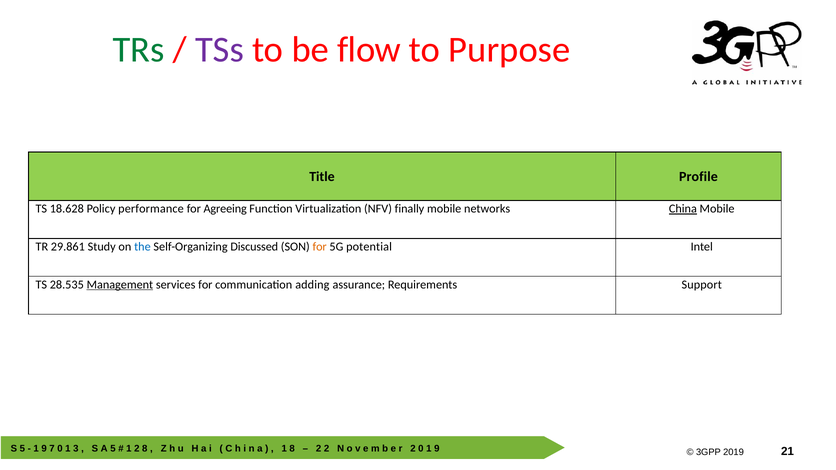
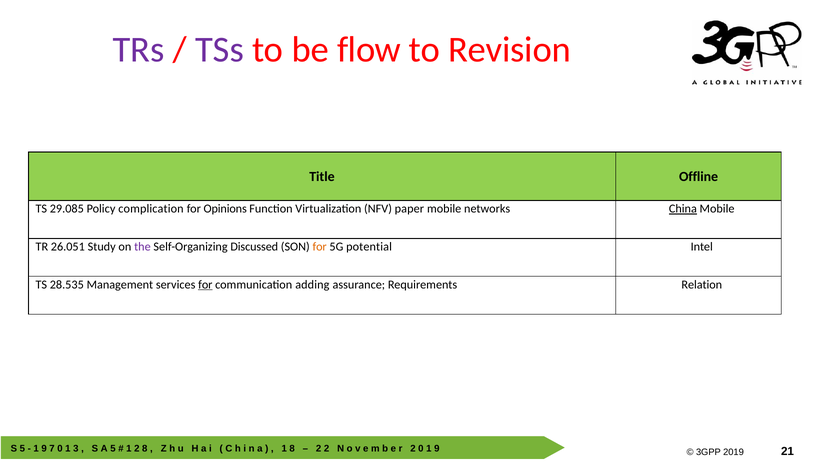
TRs colour: green -> purple (139, 50)
Purpose: Purpose -> Revision (510, 50)
Profile: Profile -> Offline (699, 177)
18.628: 18.628 -> 29.085 (67, 209)
performance: performance -> complication (151, 209)
Agreeing: Agreeing -> Opinions (225, 209)
finally: finally -> paper (409, 209)
29.861: 29.861 -> 26.051 (68, 247)
the colour: blue -> purple (142, 247)
Management underline: present -> none (120, 285)
for underline: none -> present (205, 285)
Support: Support -> Relation (702, 285)
